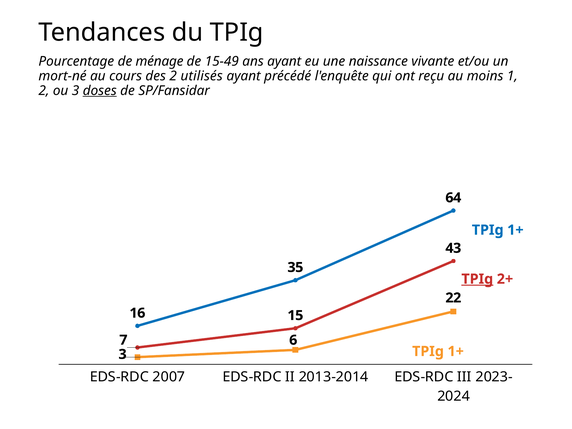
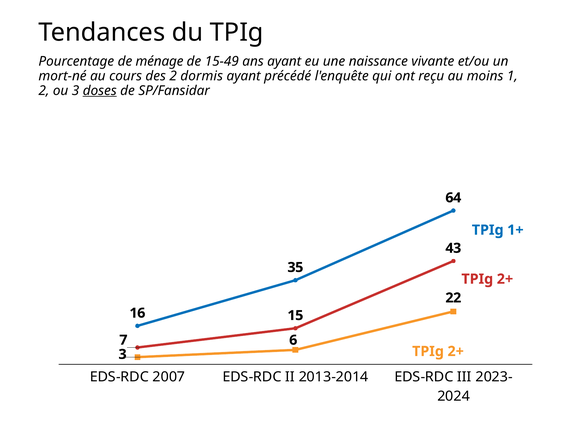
utilisés: utilisés -> dormis (202, 76)
TPIg underline: present -> none (477, 279)
1+: 1+ -> 2+ (456, 351)
